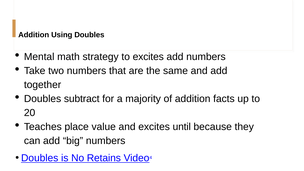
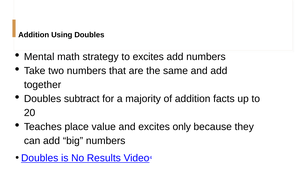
until: until -> only (182, 127)
Retains: Retains -> Results (104, 158)
